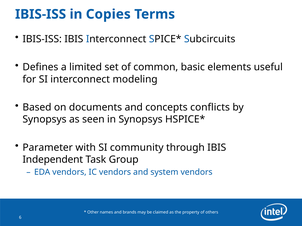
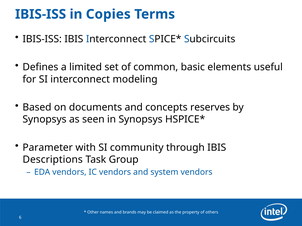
conflicts: conflicts -> reserves (210, 108)
Independent: Independent -> Descriptions (53, 160)
